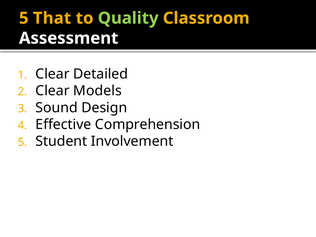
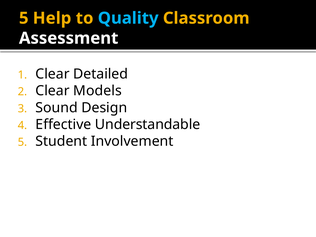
That: That -> Help (52, 18)
Quality colour: light green -> light blue (128, 18)
Comprehension: Comprehension -> Understandable (148, 124)
